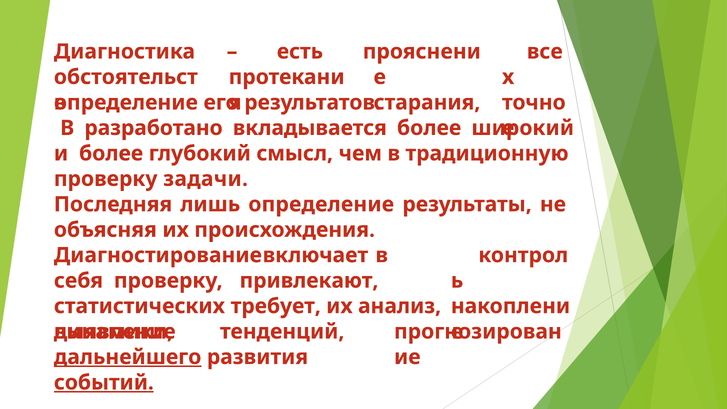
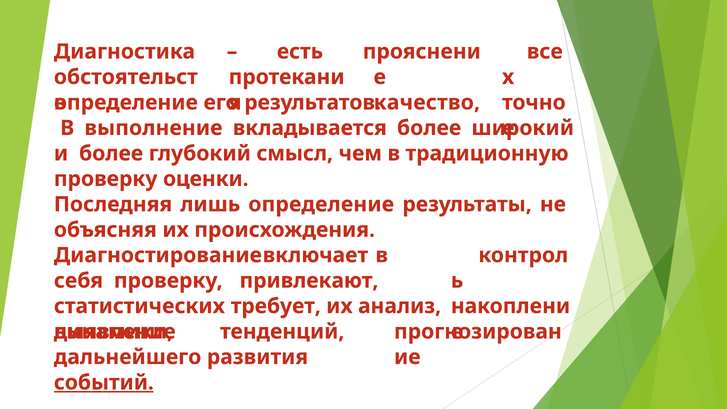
старания: старания -> качество (427, 102)
разработано: разработано -> выполнение (153, 128)
задачи: задачи -> оценки (206, 179)
дальнейшего underline: present -> none (128, 357)
